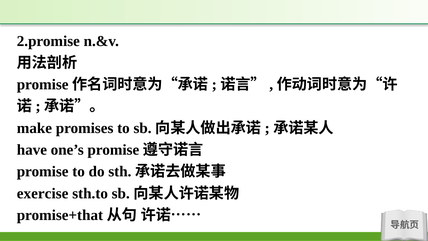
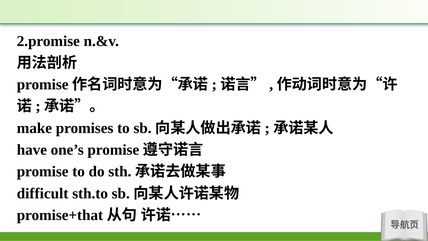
exercise: exercise -> difficult (43, 193)
